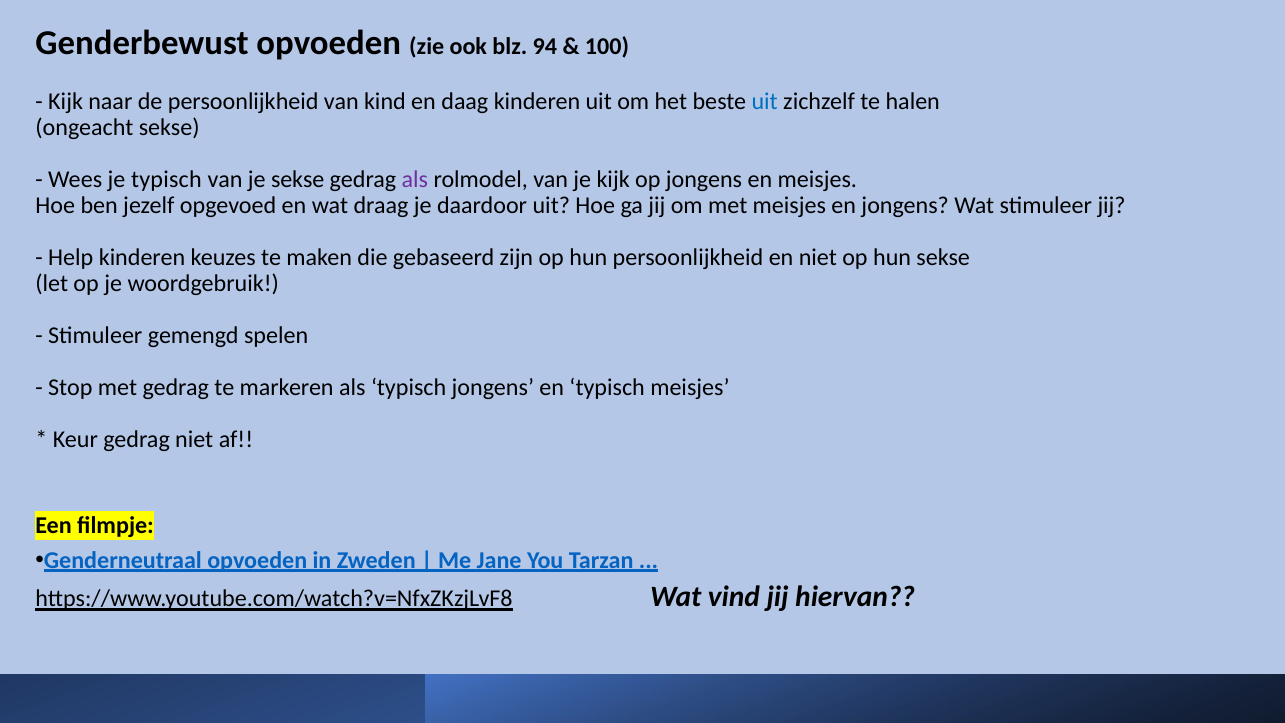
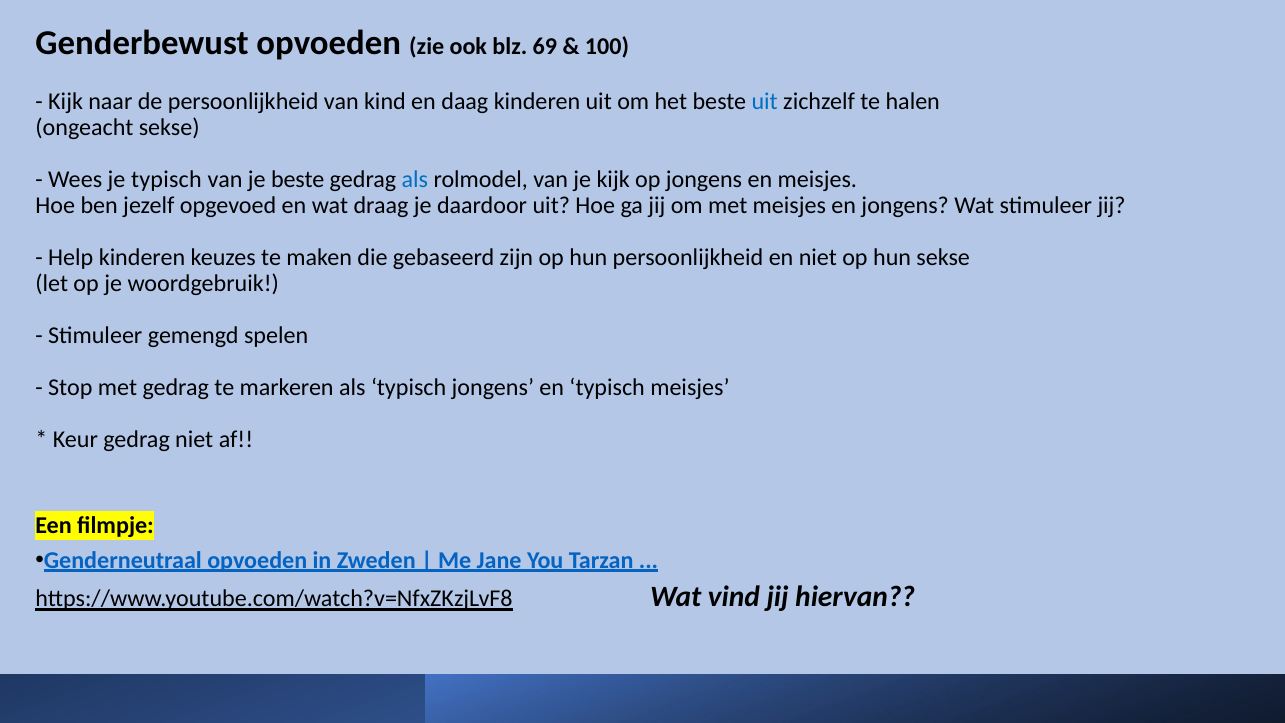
94: 94 -> 69 (545, 47)
je sekse: sekse -> beste (298, 179)
als colour: purple -> blue (415, 179)
